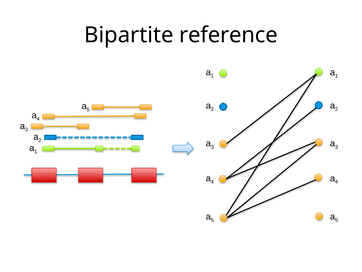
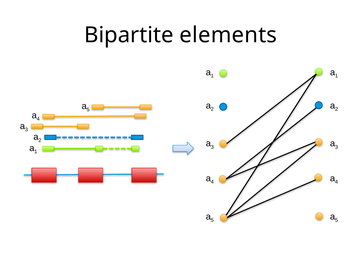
reference: reference -> elements (228, 35)
